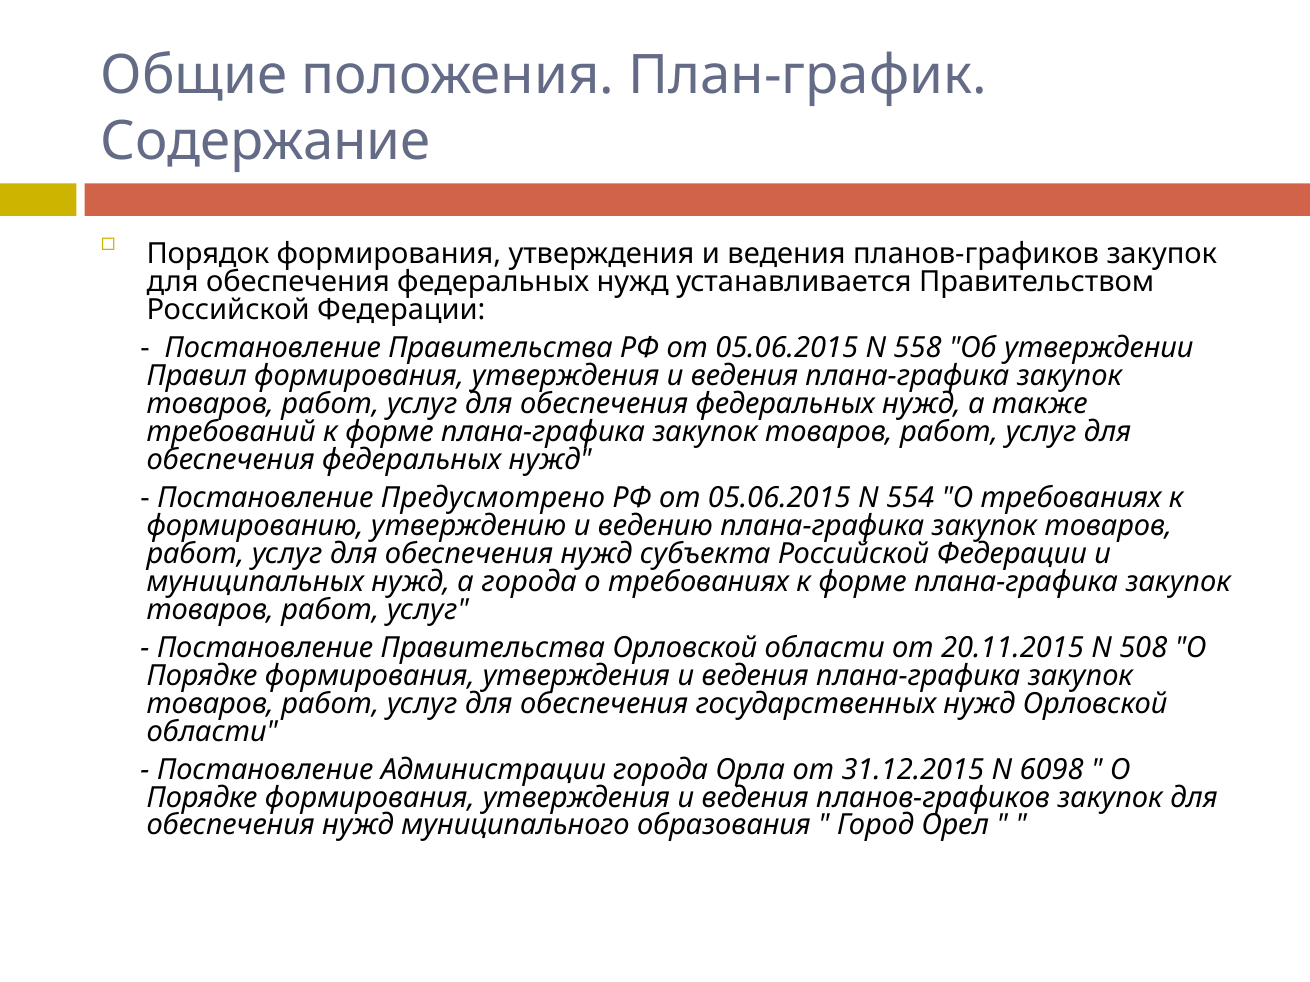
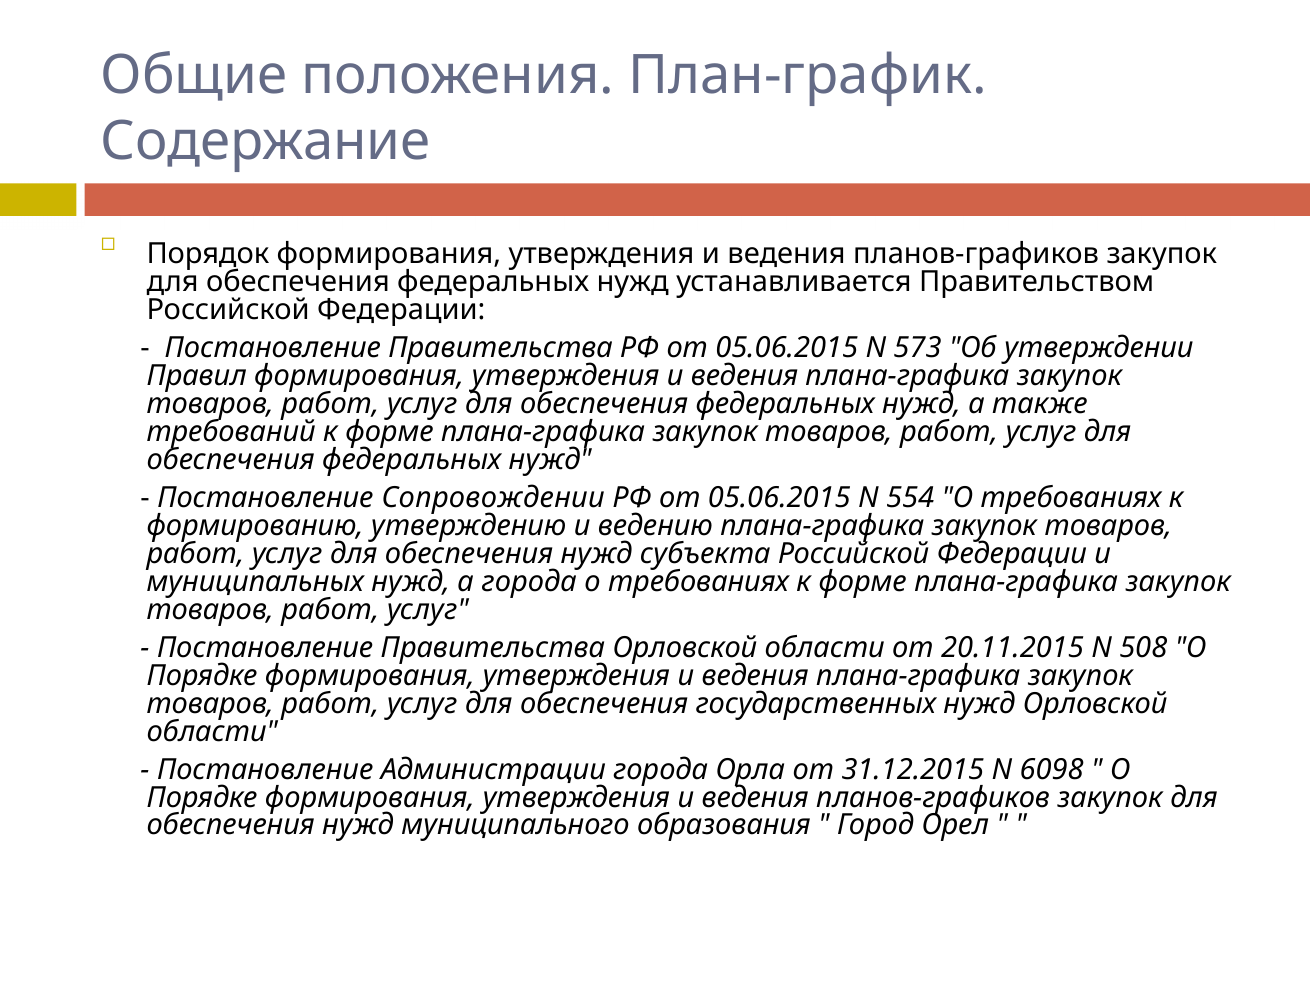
558: 558 -> 573 (918, 348)
Предусмотрено: Предусмотрено -> Сопровождении (493, 498)
